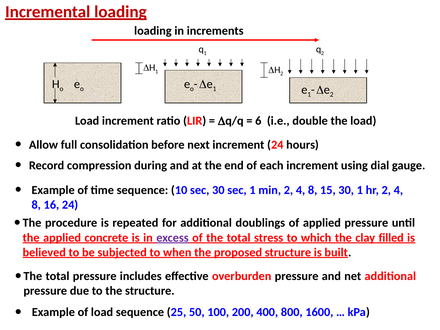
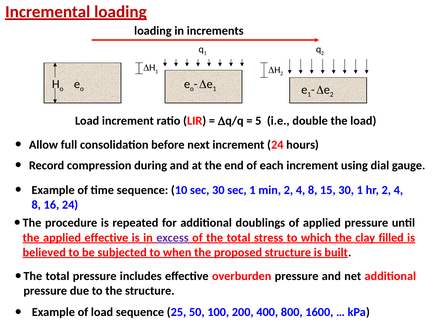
6: 6 -> 5 (258, 121)
applied concrete: concrete -> effective (106, 238)
